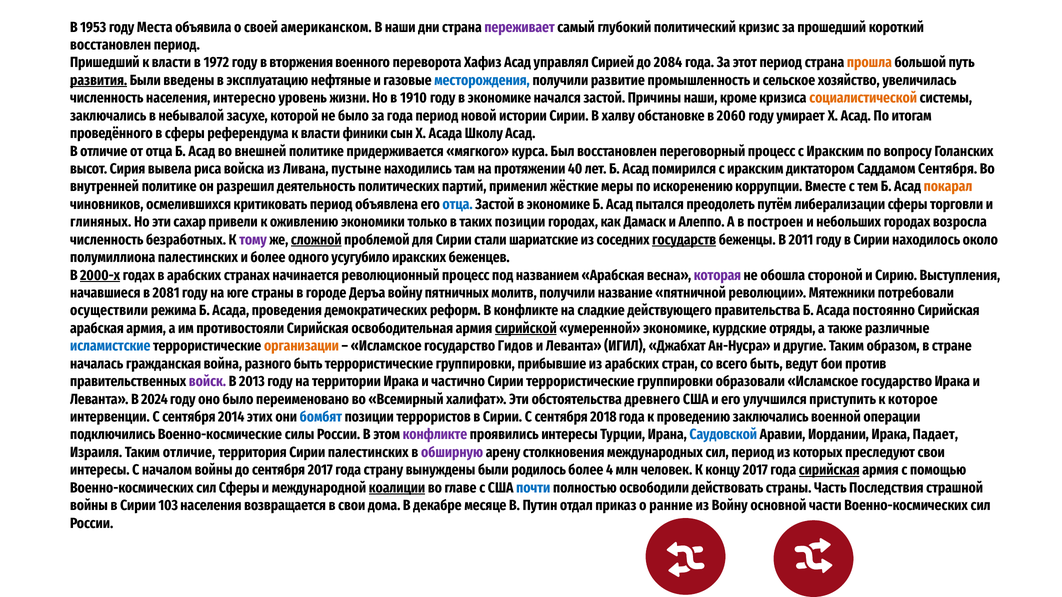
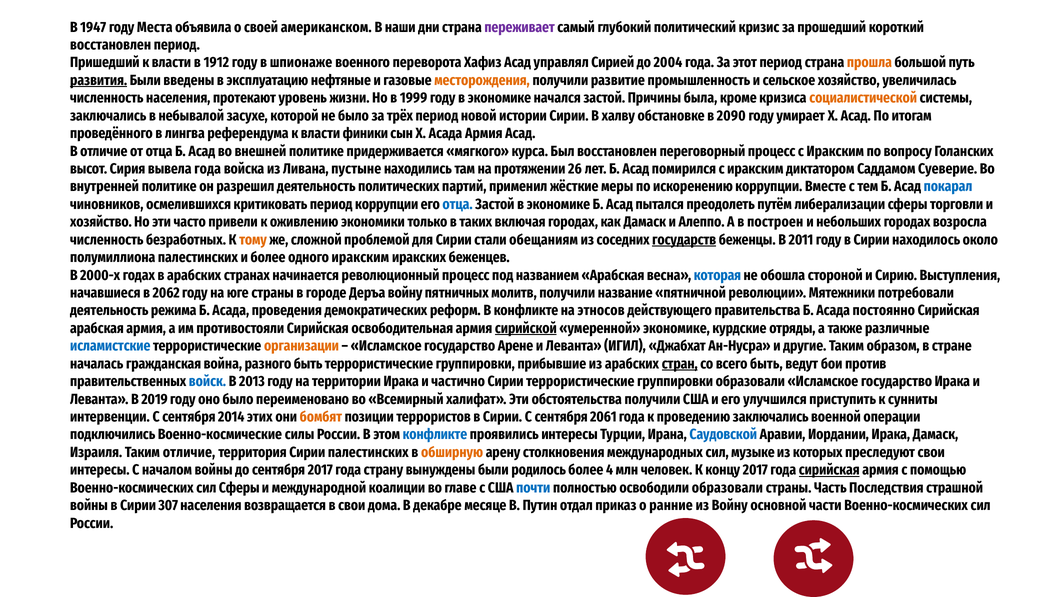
1953: 1953 -> 1947 (93, 27)
1972: 1972 -> 1912 (216, 63)
вторжения: вторжения -> шпионаже (301, 63)
2084: 2084 -> 2004 (668, 63)
месторождения colour: blue -> orange (482, 80)
интересно: интересно -> протекают (245, 98)
1910: 1910 -> 1999 (414, 98)
Причины наши: наши -> была (701, 98)
за года: года -> трёх (400, 116)
2060: 2060 -> 2090 (731, 116)
в сферы: сферы -> лингва (185, 134)
Асада Школу: Школу -> Армия (484, 134)
вывела риса: риса -> года (208, 169)
40: 40 -> 26 (575, 169)
Саддамом Сентября: Сентября -> Суеверие (948, 169)
покарал colour: orange -> blue (948, 187)
период объявлена: объявлена -> коррупции (387, 204)
глиняных: глиняных -> хозяйство (101, 222)
сахар: сахар -> часто (190, 222)
таких позиции: позиции -> включая (520, 222)
тому colour: purple -> orange (253, 240)
сложной underline: present -> none (316, 240)
шариатские: шариатские -> обещаниям (544, 240)
одного усугубило: усугубило -> иракским (360, 258)
2000-х underline: present -> none (100, 275)
которая colour: purple -> blue (717, 275)
2081: 2081 -> 2062 (166, 293)
осуществили: осуществили -> деятельность (109, 311)
сладкие: сладкие -> этносов (601, 311)
Гидов: Гидов -> Арене (516, 346)
стран underline: none -> present (680, 364)
войск colour: purple -> blue (207, 382)
2024: 2024 -> 2019 (155, 399)
обстоятельства древнего: древнего -> получили (652, 399)
которое: которое -> сунниты (913, 399)
бомбят colour: blue -> orange (321, 417)
2018: 2018 -> 2061 (603, 417)
конфликте colour: purple -> blue (435, 435)
Ирака Падает: Падает -> Дамаск (935, 435)
обширную colour: purple -> orange (452, 453)
сил период: период -> музыке (753, 453)
коалиции underline: present -> none (397, 488)
освободили действовать: действовать -> образовали (727, 488)
103: 103 -> 307 (168, 506)
